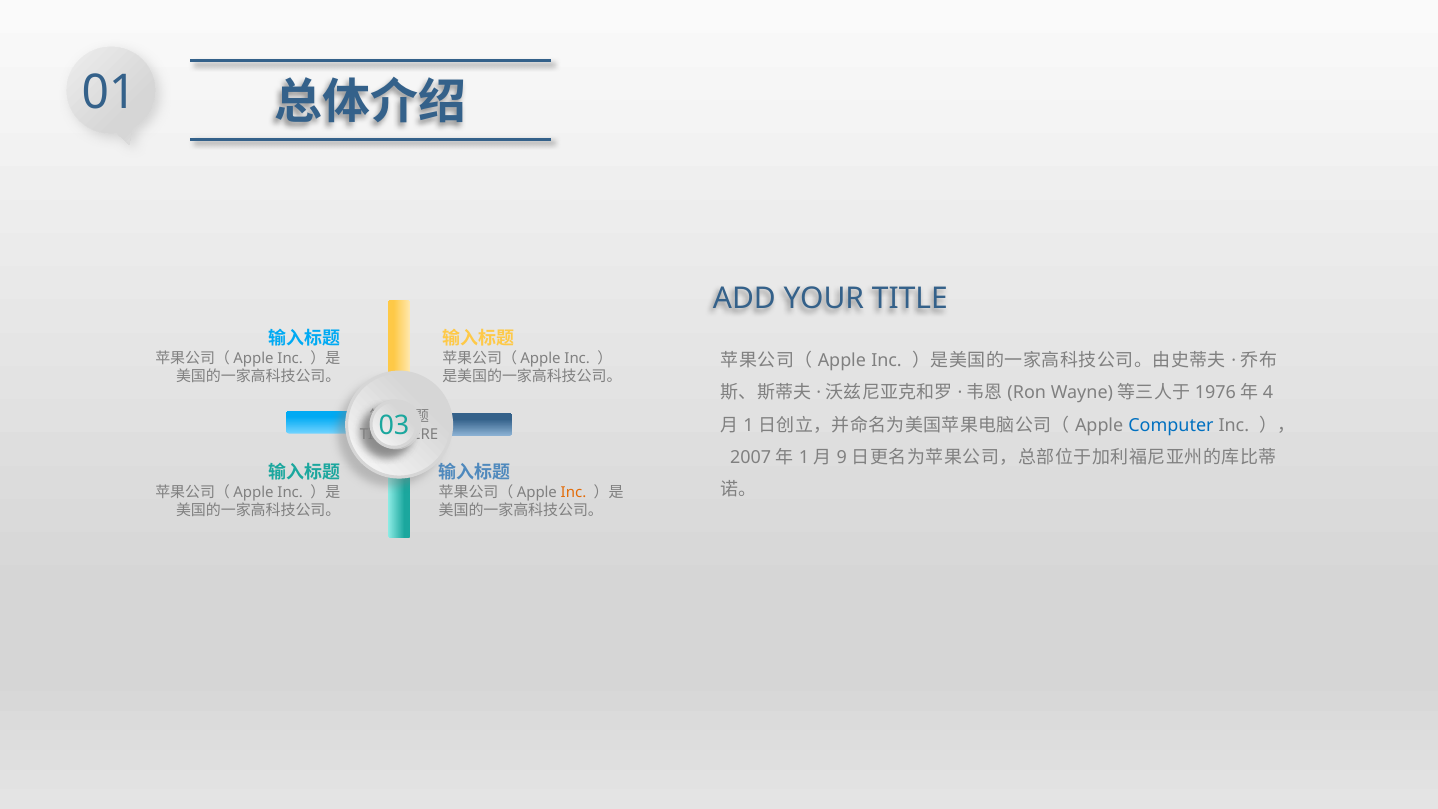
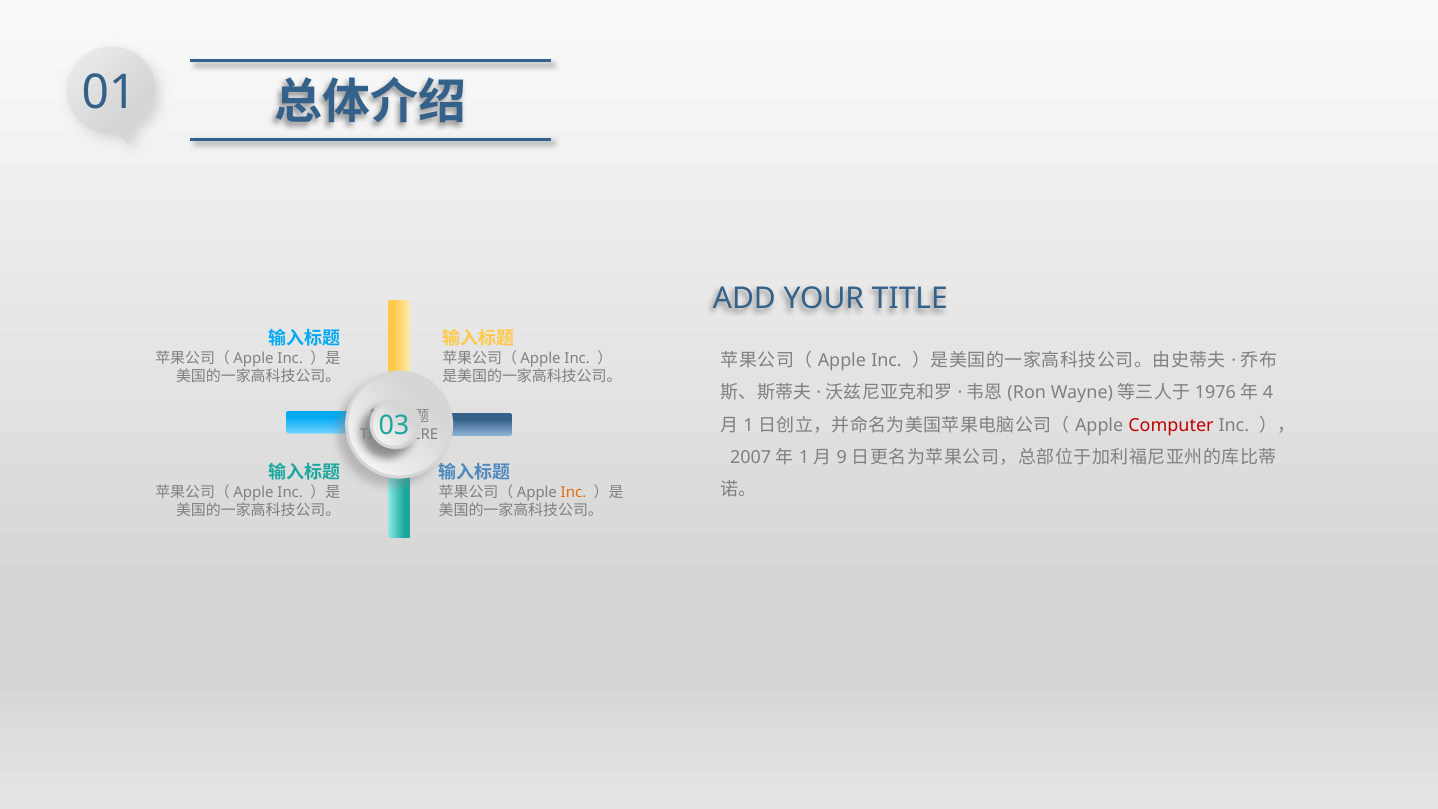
Computer colour: blue -> red (1171, 425)
